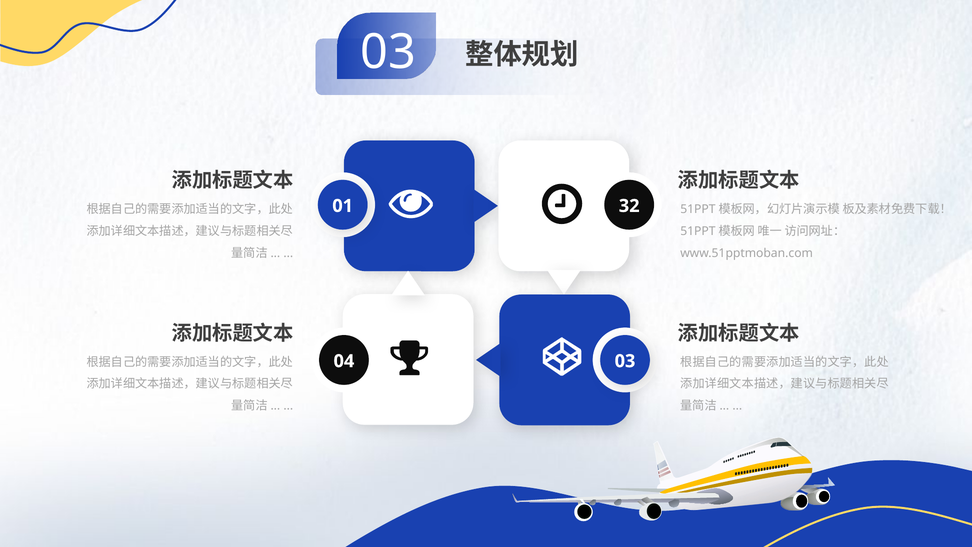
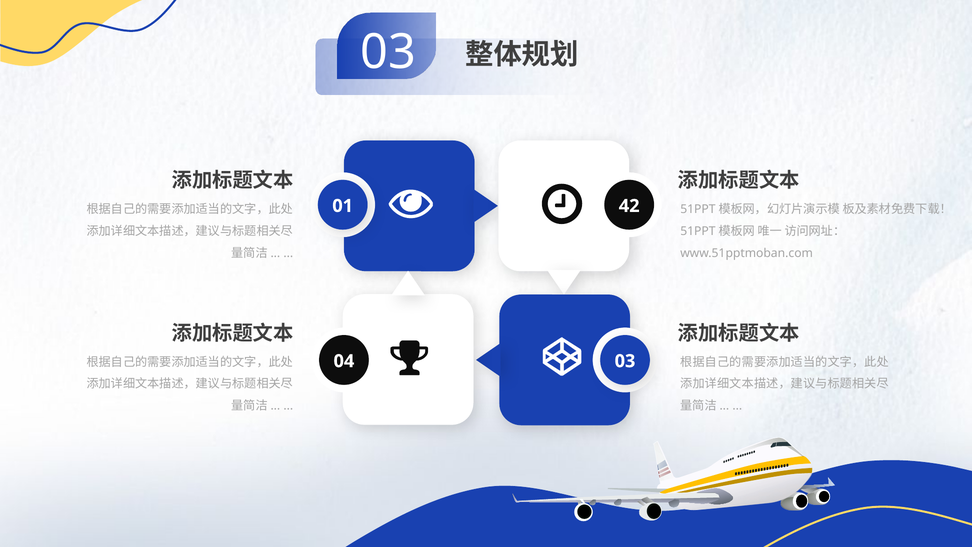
32: 32 -> 42 (629, 206)
